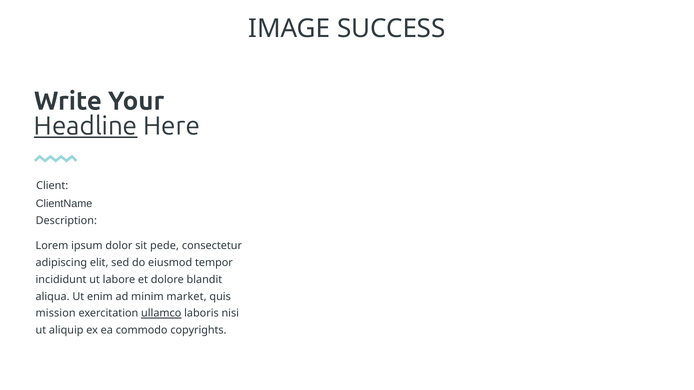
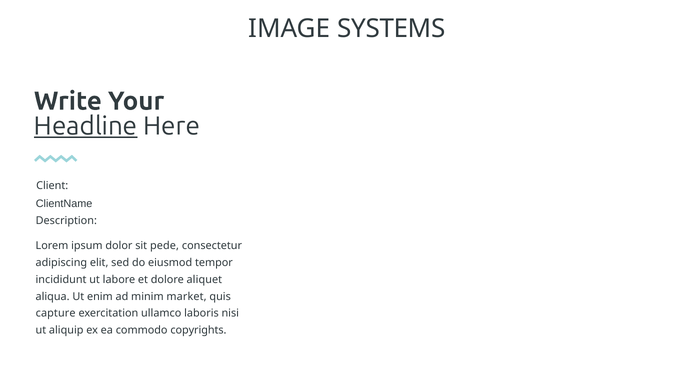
SUCCESS: SUCCESS -> SYSTEMS (391, 29)
blandit: blandit -> aliquet (204, 280)
mission: mission -> capture (56, 314)
ullamco underline: present -> none (161, 314)
